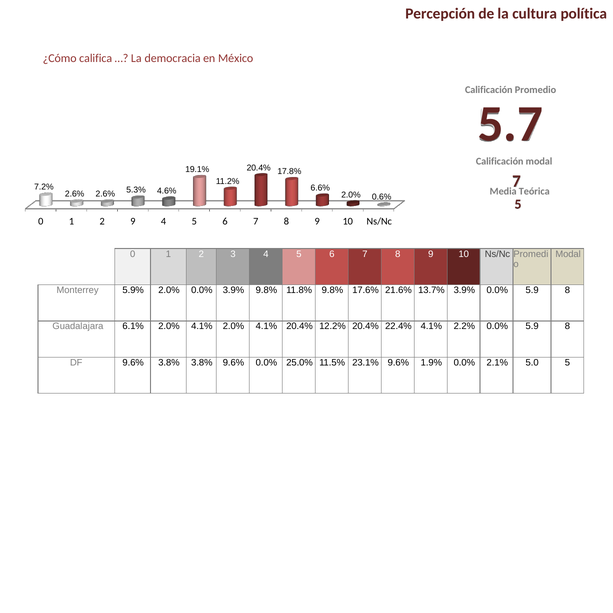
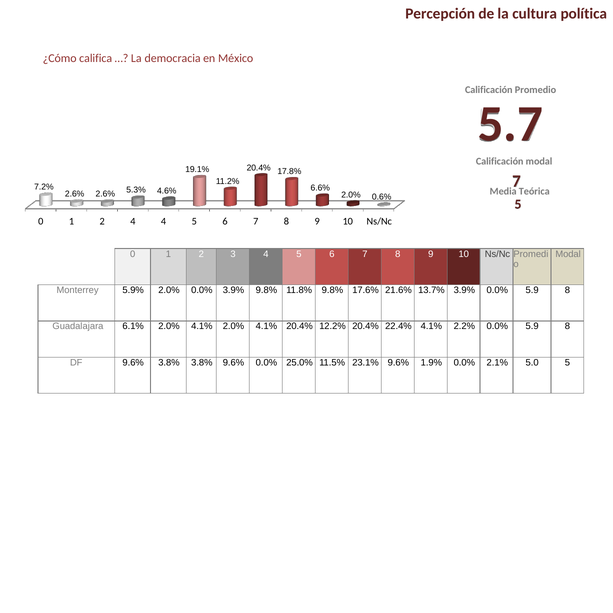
2 9: 9 -> 4 (133, 221)
